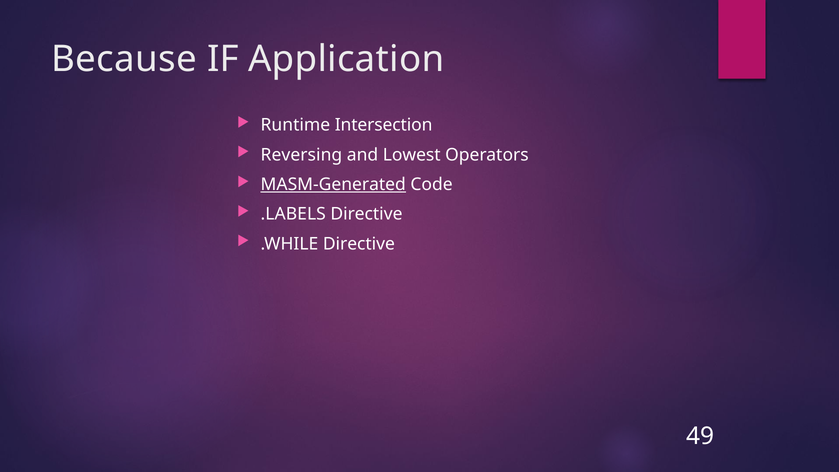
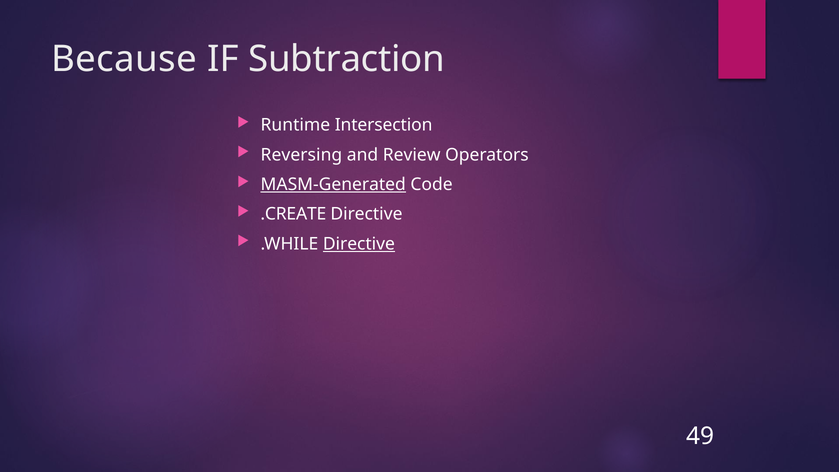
Application: Application -> Subtraction (347, 59)
Lowest: Lowest -> Review (412, 155)
.LABELS: .LABELS -> .CREATE (293, 214)
Directive underline: none -> present (359, 244)
